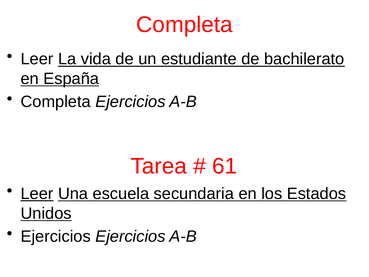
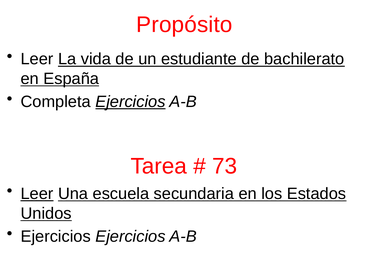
Completa: Completa -> Propósito (184, 25)
Ejercicios underline: none -> present (130, 102)
61: 61 -> 73 (225, 166)
